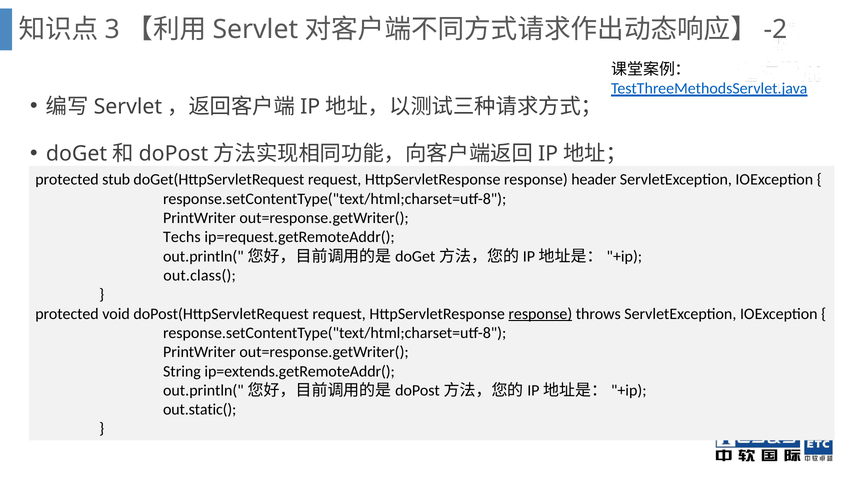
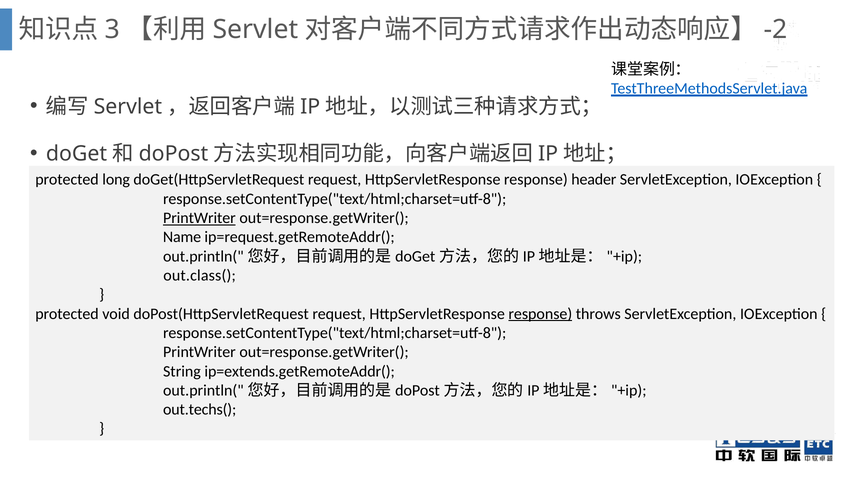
stub: stub -> long (116, 180)
PrintWriter underline: none -> present (199, 218)
Techs: Techs -> Name (182, 237)
out.static(: out.static( -> out.techs( (200, 410)
